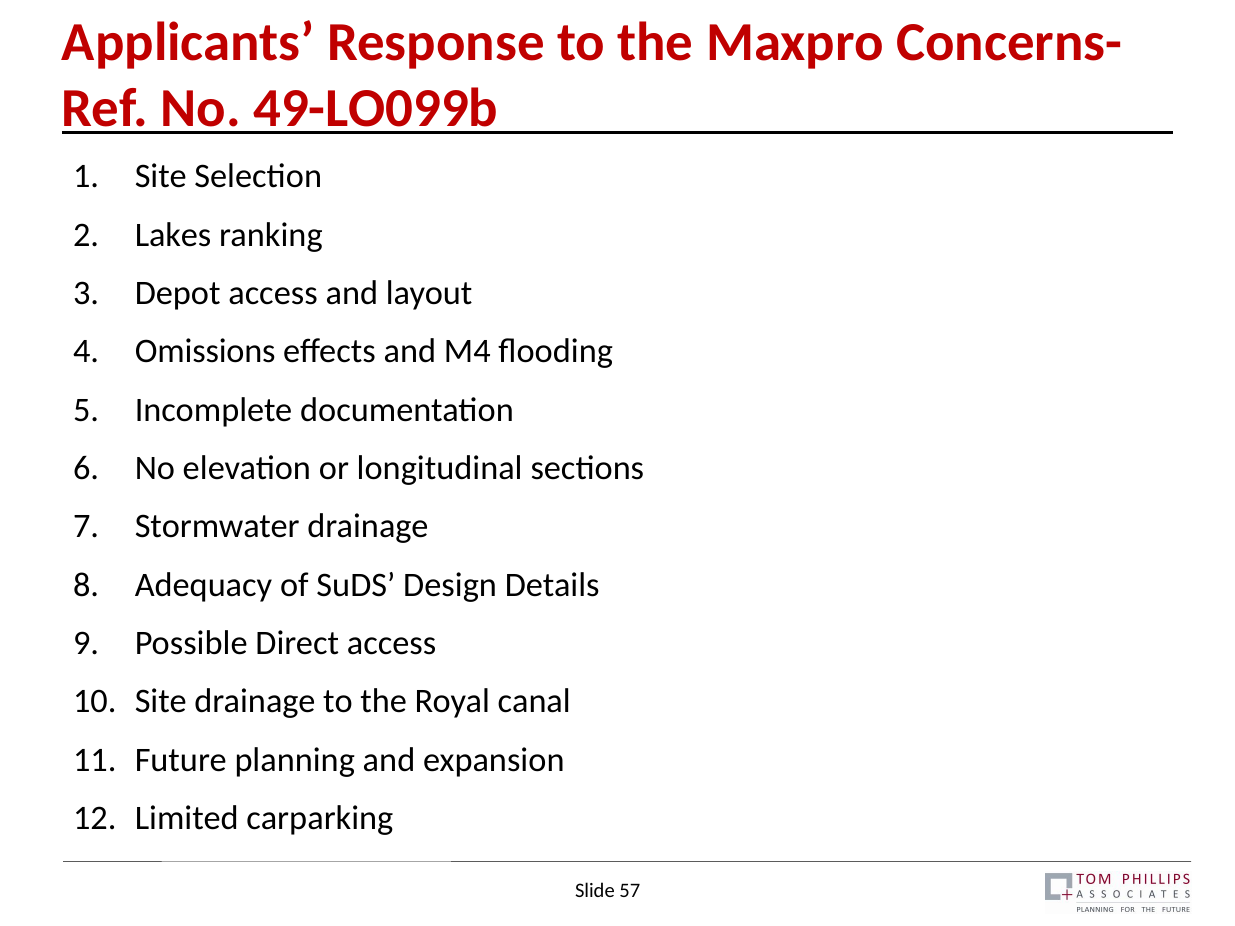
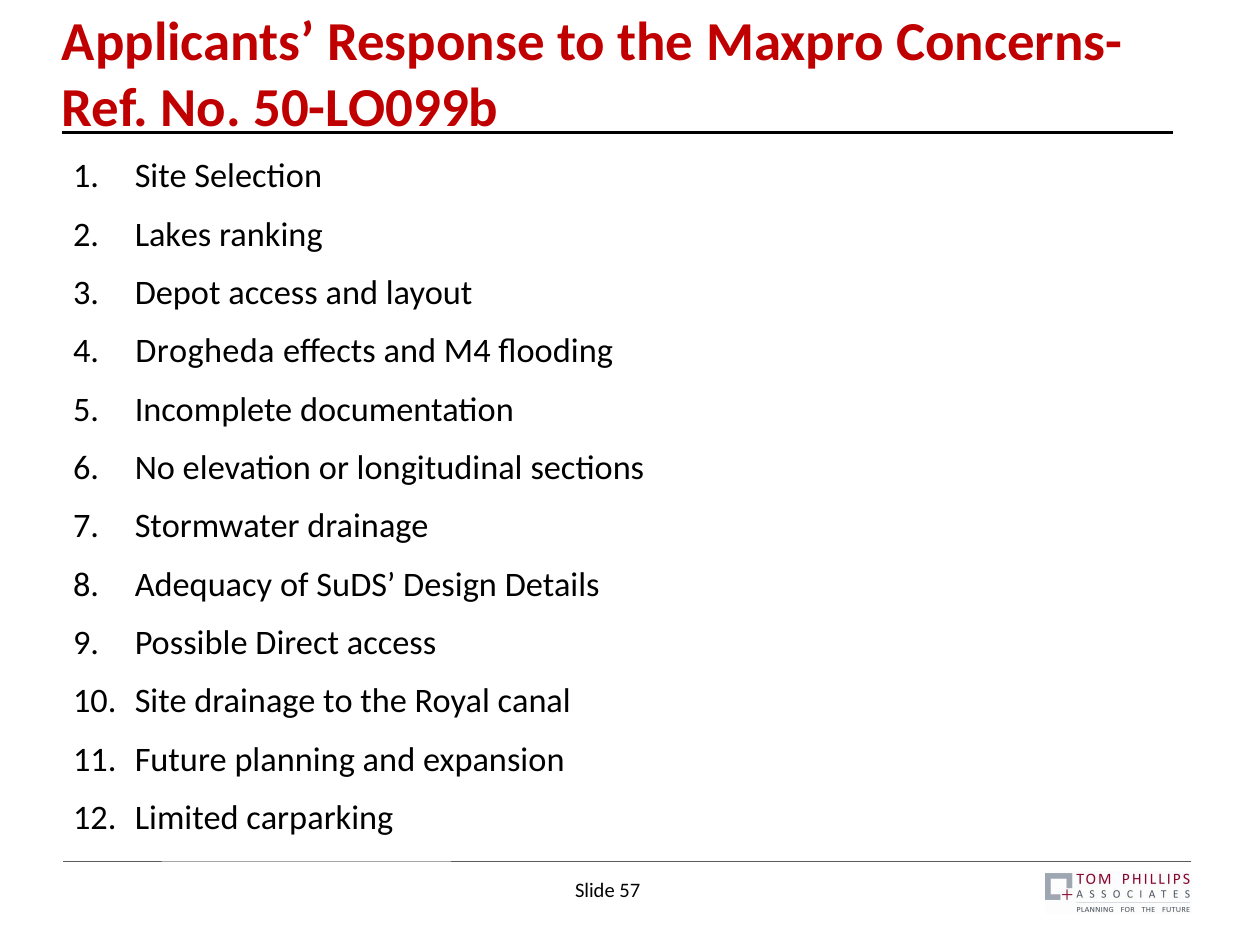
49-LO099b: 49-LO099b -> 50-LO099b (376, 109)
Omissions: Omissions -> Drogheda (205, 352)
